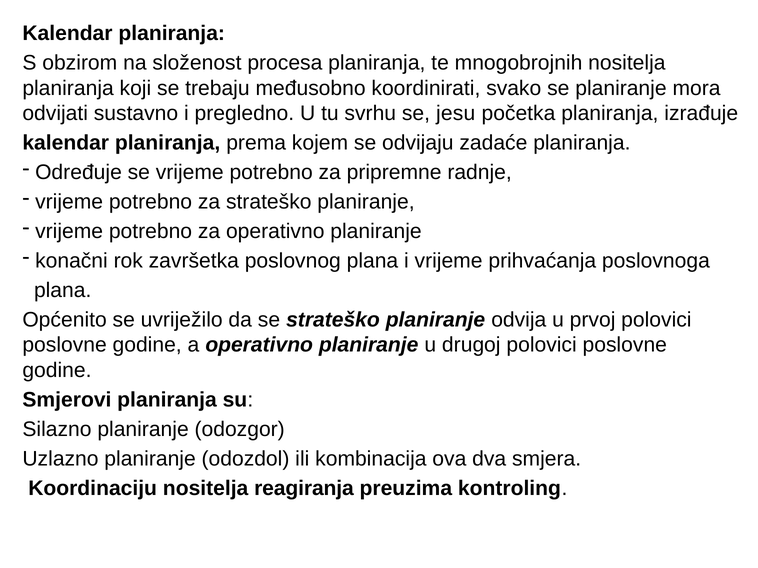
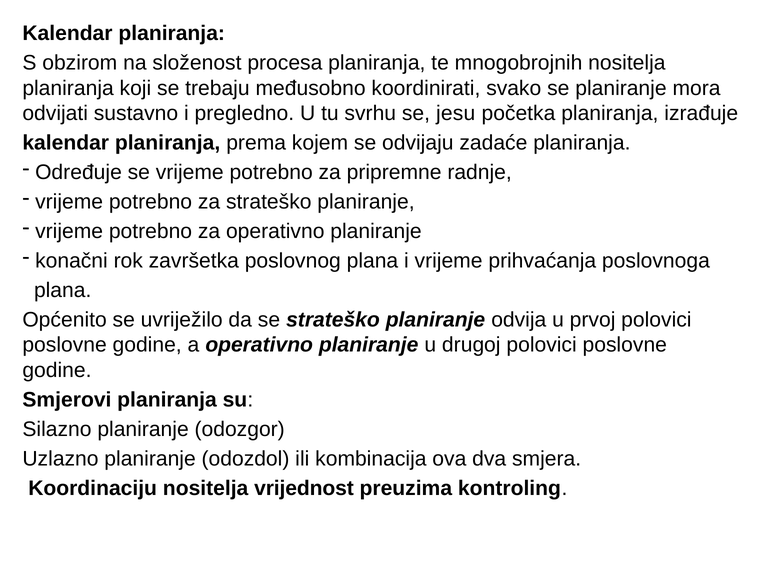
reagiranja: reagiranja -> vrijednost (304, 488)
